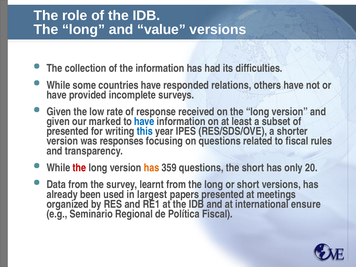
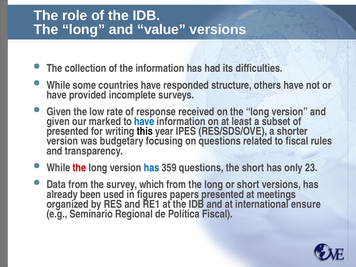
relations: relations -> structure (231, 85)
this colour: blue -> black (145, 131)
responses: responses -> budgetary (122, 141)
has colour: orange -> blue (152, 168)
20: 20 -> 23 (311, 168)
learnt: learnt -> which (152, 185)
largest: largest -> figures (152, 194)
